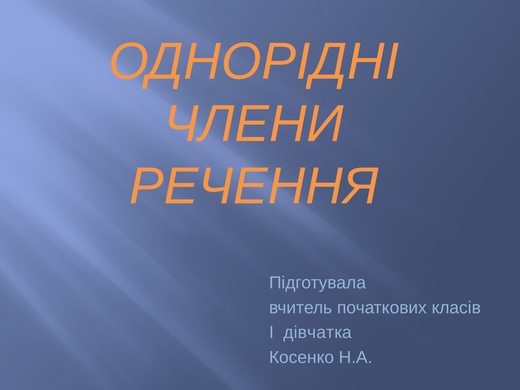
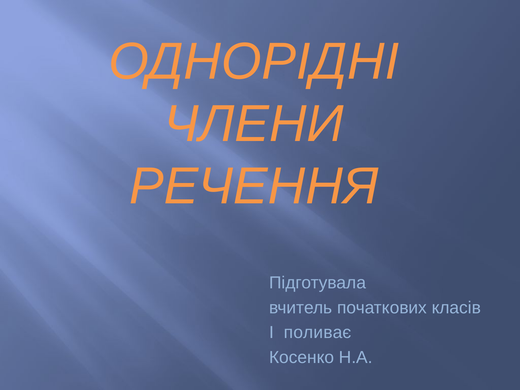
дівчатка: дівчатка -> поливає (318, 333)
